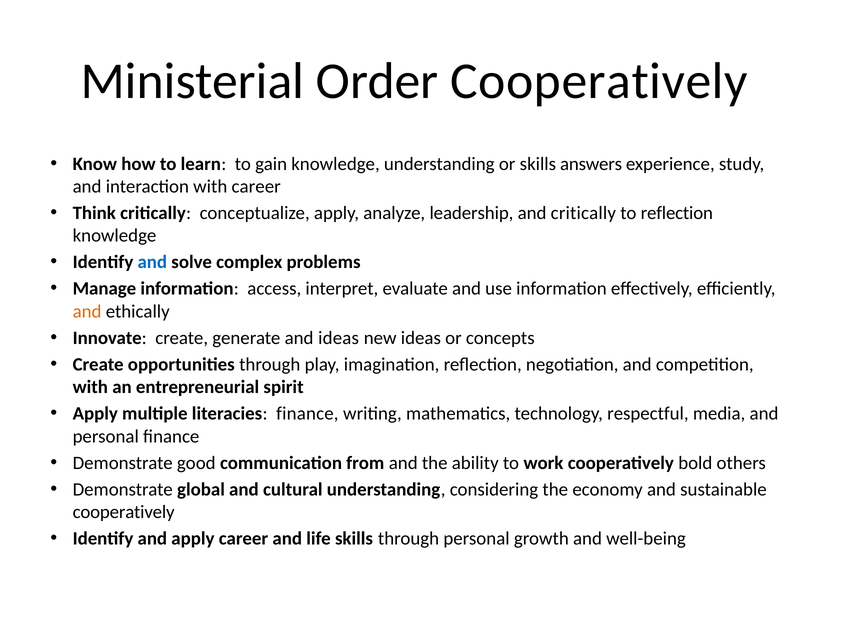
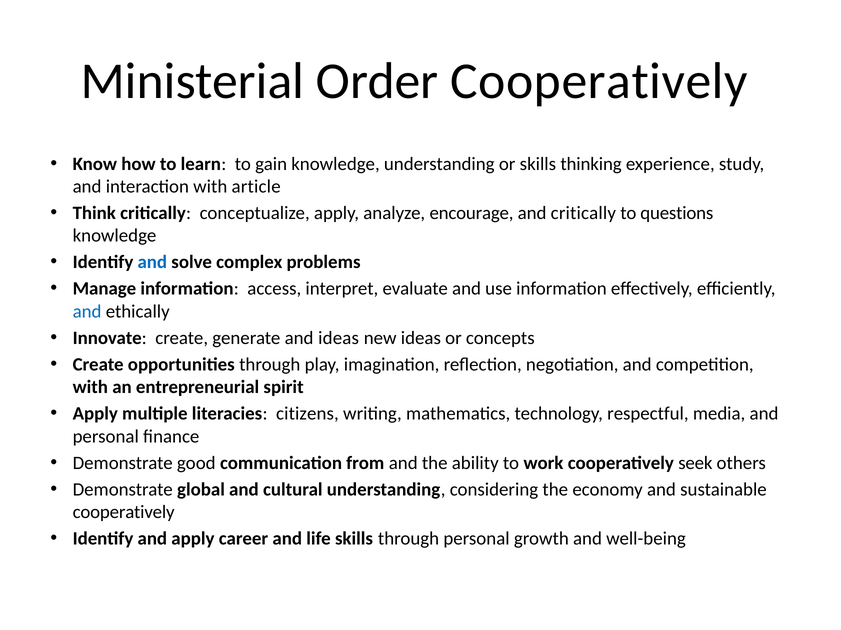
answers: answers -> thinking (591, 164)
with career: career -> article (256, 187)
leadership: leadership -> encourage (472, 213)
to reflection: reflection -> questions (677, 213)
and colour: orange -> blue (87, 312)
literacies finance: finance -> citizens (307, 414)
bold: bold -> seek (695, 463)
